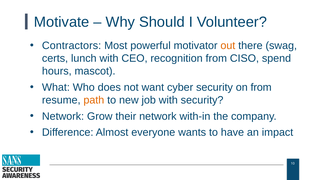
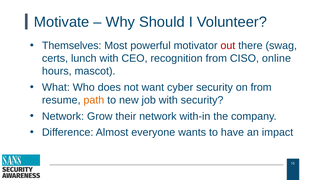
Contractors: Contractors -> Themselves (72, 46)
out colour: orange -> red (228, 46)
spend: spend -> online (276, 58)
